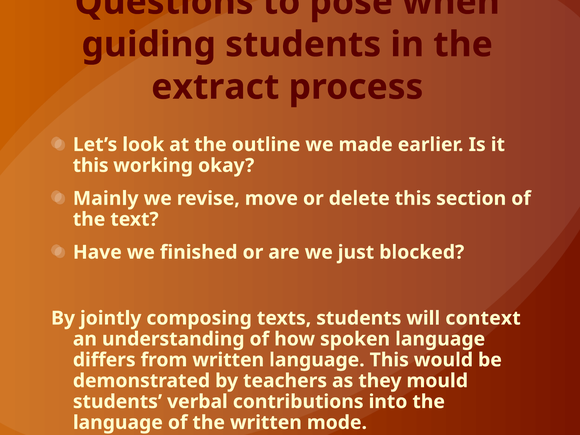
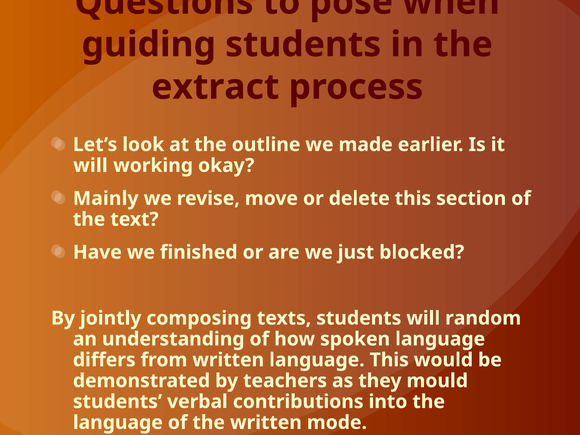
this: this -> will (90, 166)
context: context -> random (483, 318)
